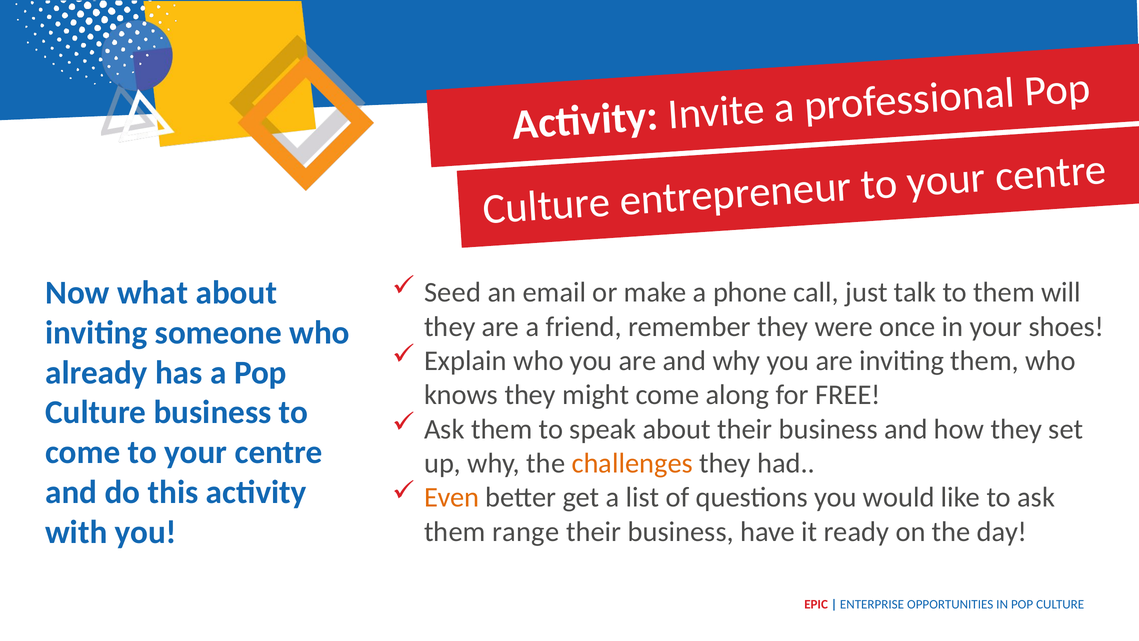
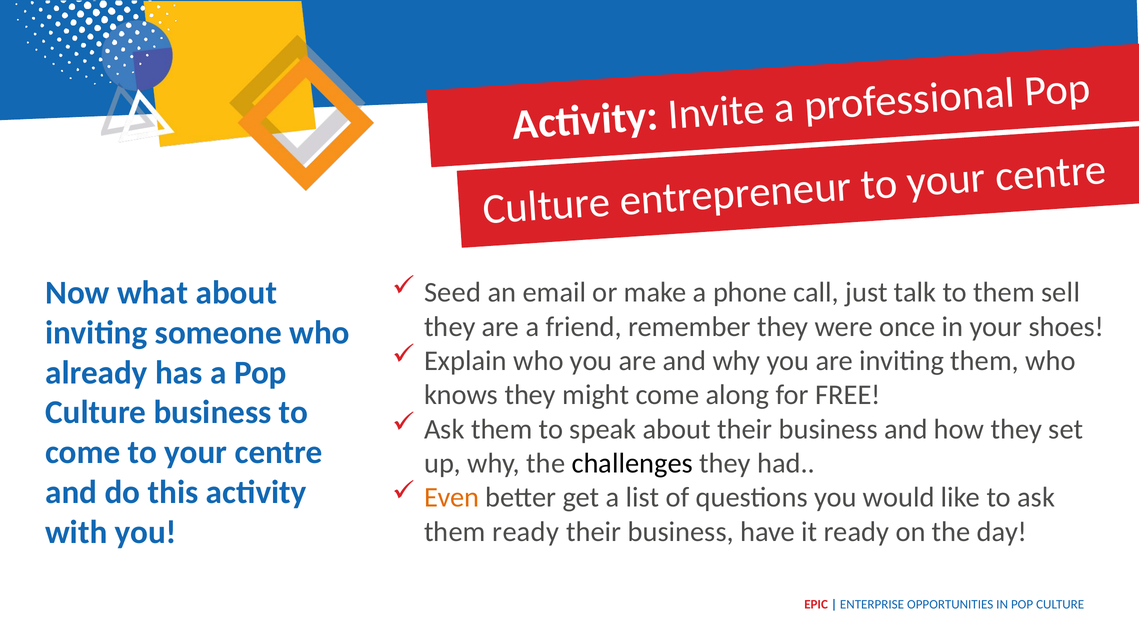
will: will -> sell (1061, 292)
challenges colour: orange -> black (632, 463)
them range: range -> ready (526, 531)
